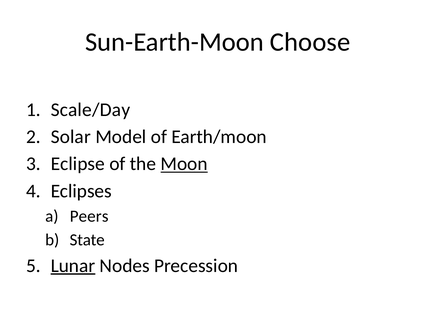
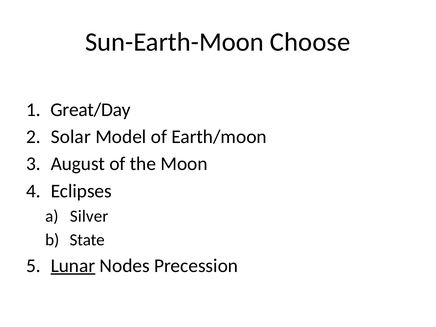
Scale/Day: Scale/Day -> Great/Day (91, 110)
Eclipse: Eclipse -> August (78, 164)
Moon underline: present -> none (184, 164)
Peers: Peers -> Silver (89, 216)
